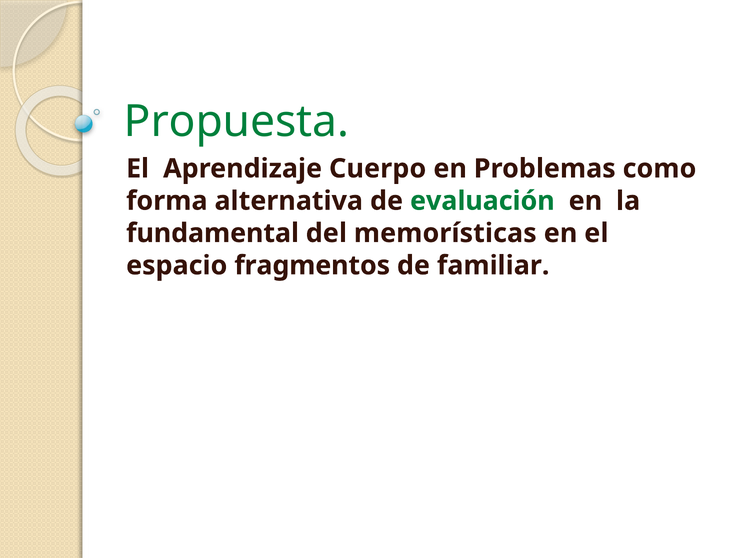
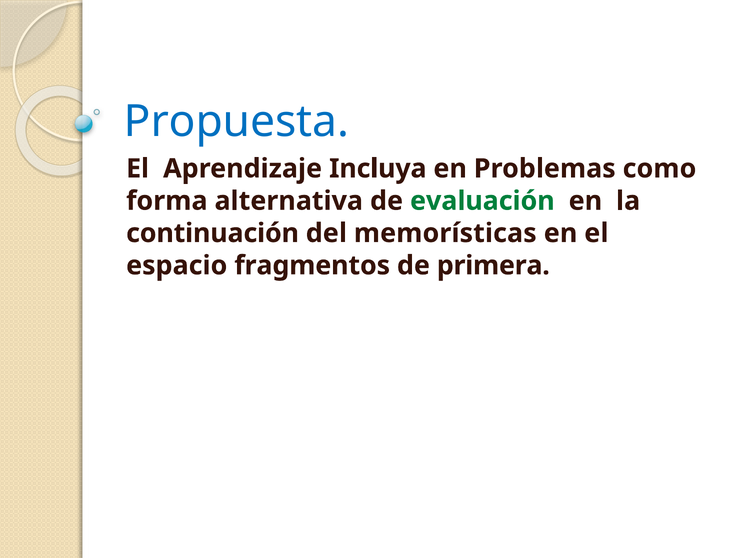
Propuesta colour: green -> blue (236, 122)
Cuerpo: Cuerpo -> Incluya (378, 169)
fundamental: fundamental -> continuación (213, 233)
familiar: familiar -> primera (493, 266)
